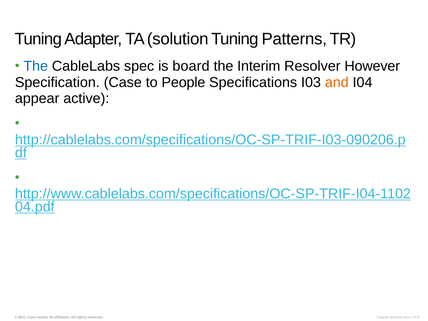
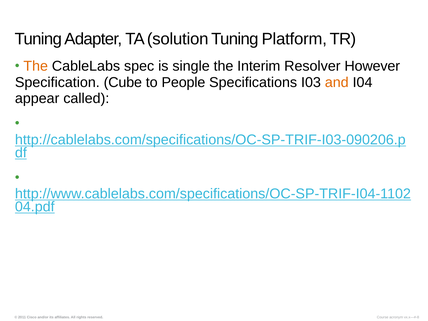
Patterns: Patterns -> Platform (294, 39)
The colour: blue -> orange (36, 66)
board: board -> single (191, 66)
Case: Case -> Cube (123, 82)
active: active -> called (86, 99)
